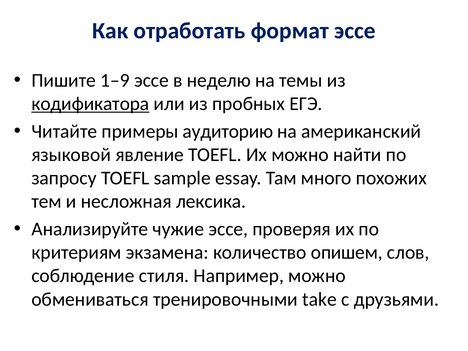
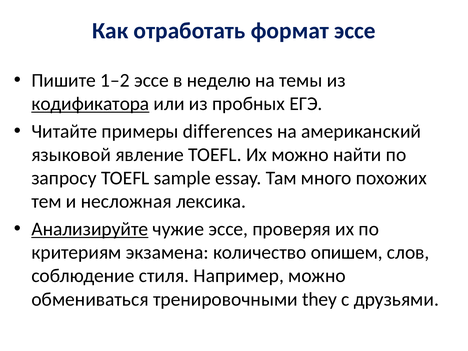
1–9: 1–9 -> 1–2 (115, 80)
аудиторию: аудиторию -> differences (228, 131)
Анализируйте underline: none -> present (90, 229)
take: take -> they (320, 299)
